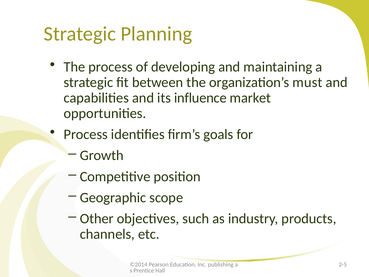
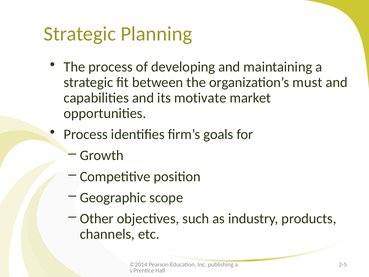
influence: influence -> motivate (200, 98)
